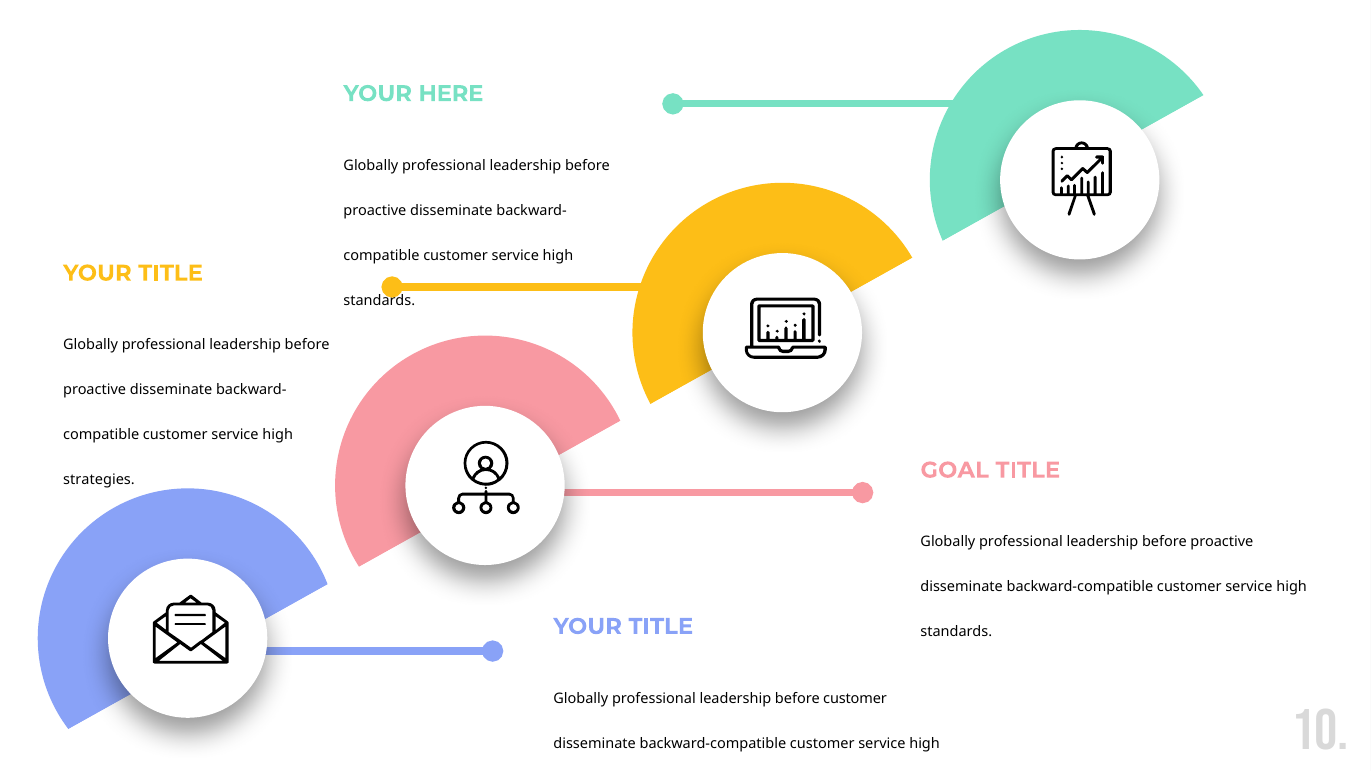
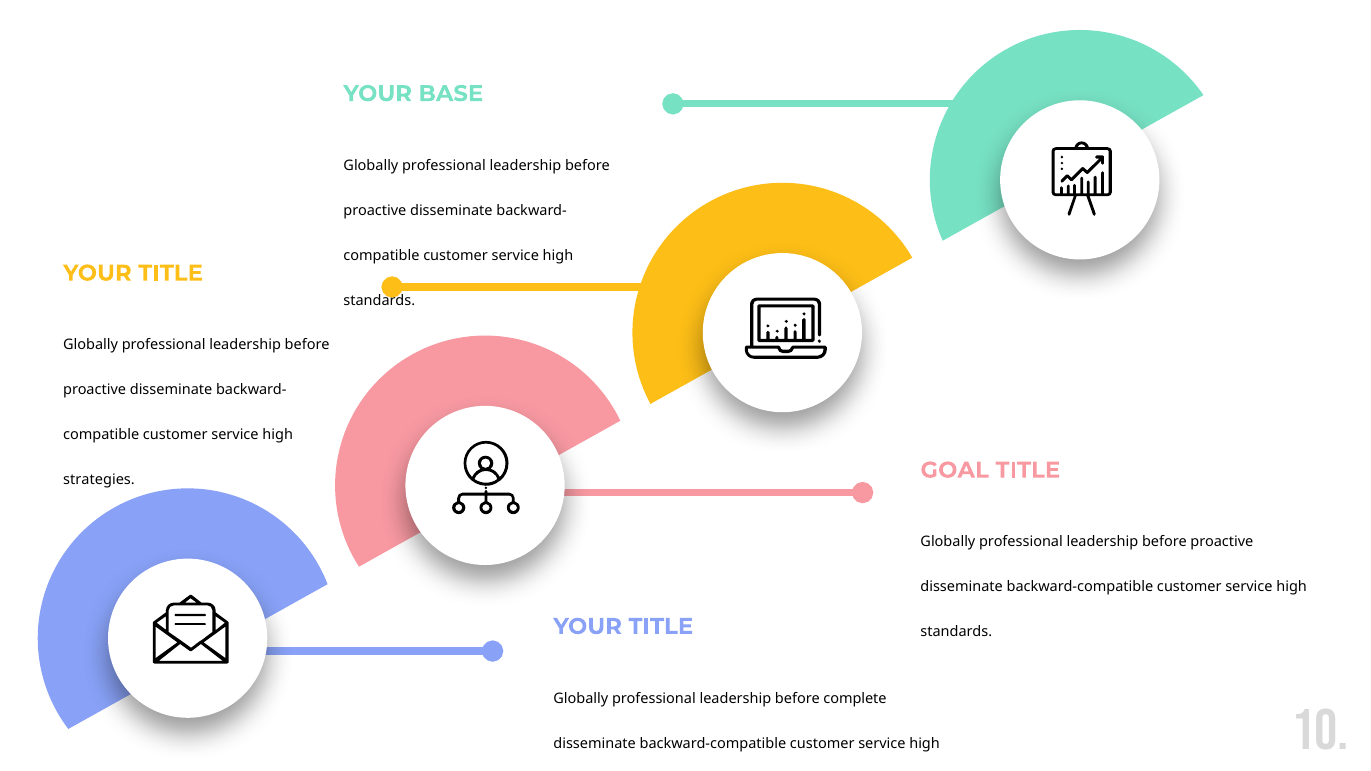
HERE: HERE -> BASE (451, 94)
before customer: customer -> complete (855, 699)
